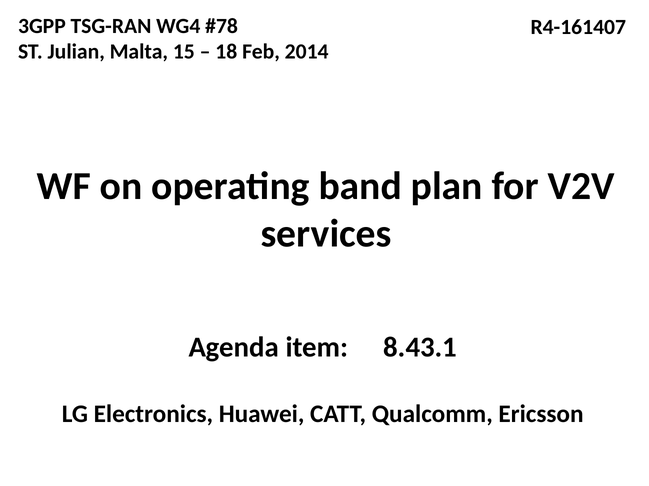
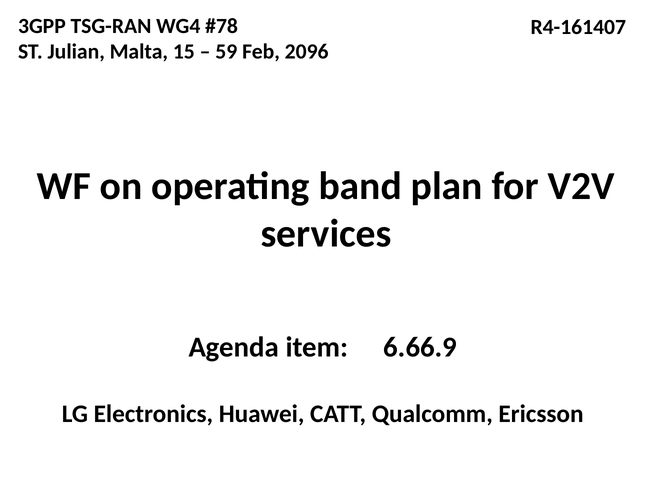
18: 18 -> 59 (226, 52)
2014: 2014 -> 2096 (307, 52)
8.43.1: 8.43.1 -> 6.66.9 (420, 348)
